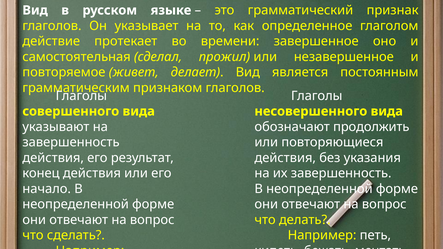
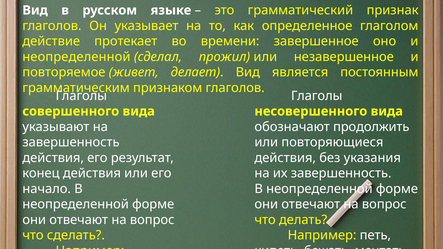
самостоятельная: самостоятельная -> неопределенной (76, 57)
